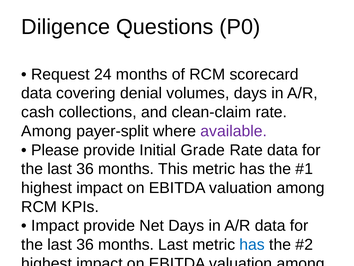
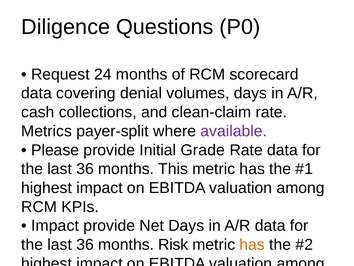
Among: Among -> Metrics (47, 131)
months Last: Last -> Risk (173, 244)
has colour: blue -> orange (252, 244)
